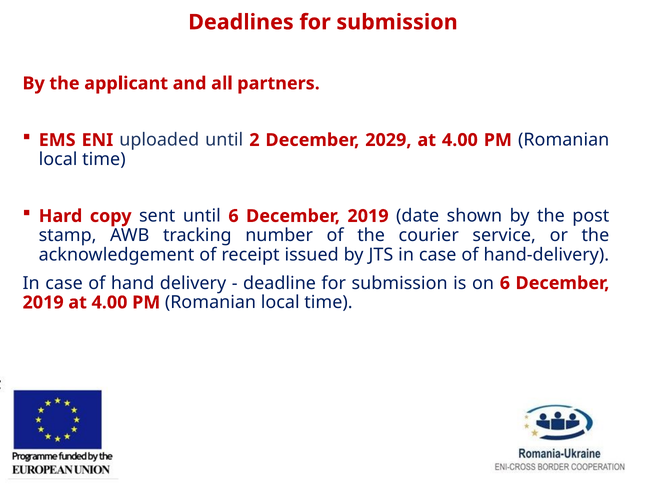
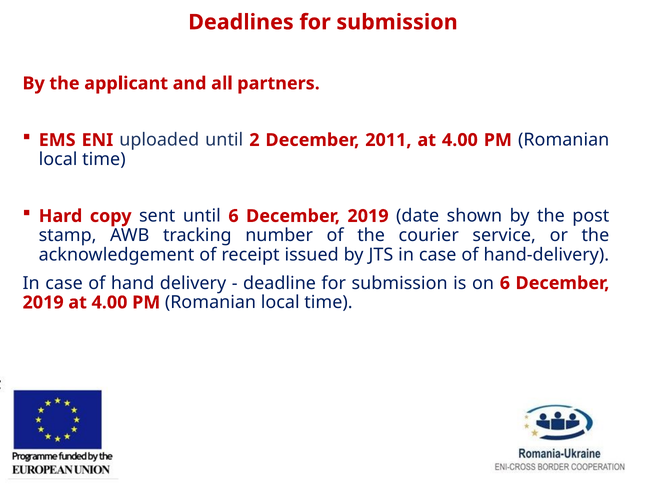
2029: 2029 -> 2011 (388, 140)
